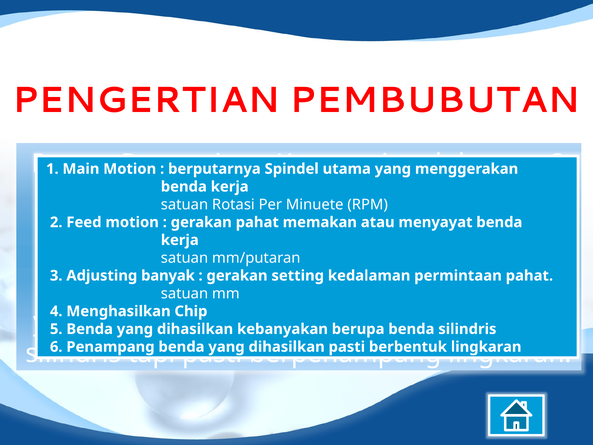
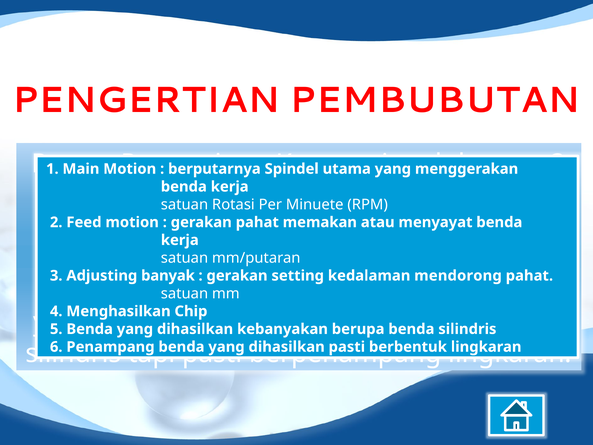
permintaan: permintaan -> mendorong (458, 276)
